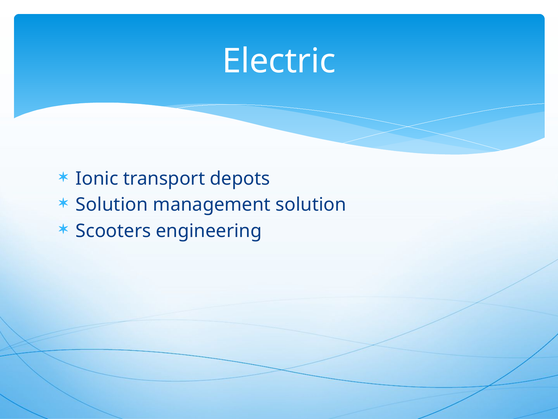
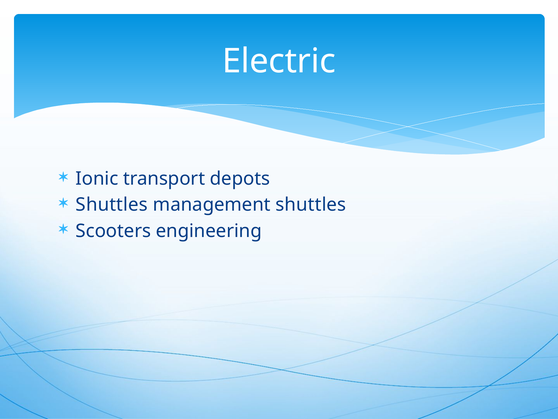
Solution: Solution -> Shuttles (112, 205)
management solution: solution -> shuttles (311, 205)
